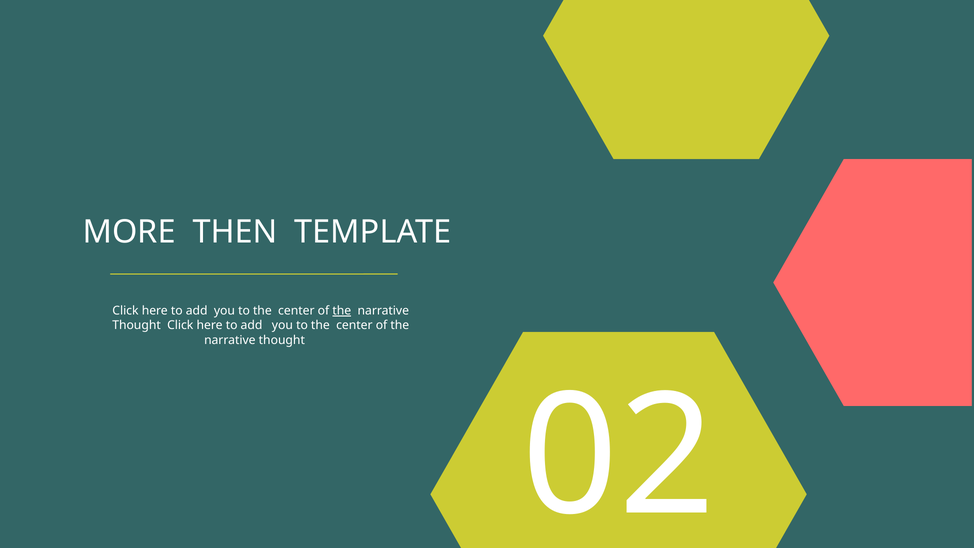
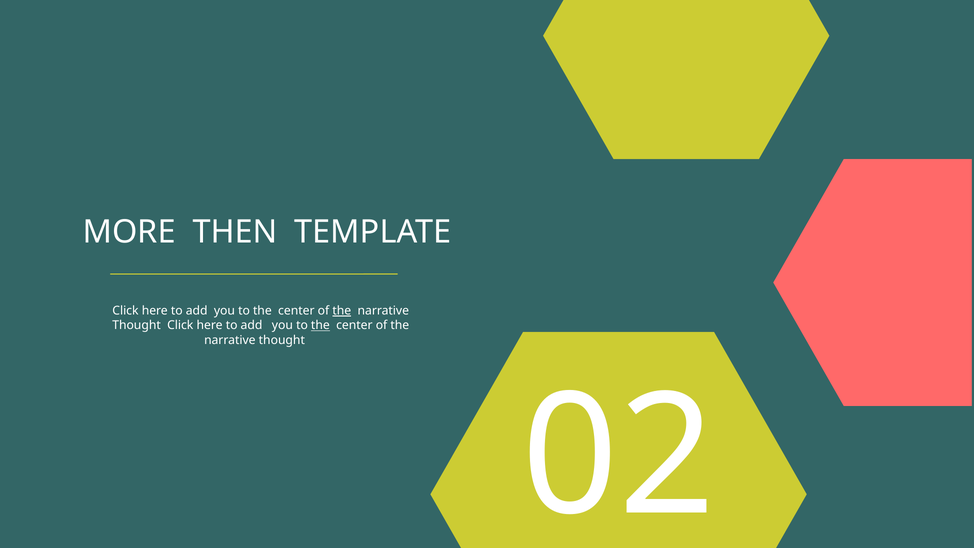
the underline: none -> present (320, 325)
